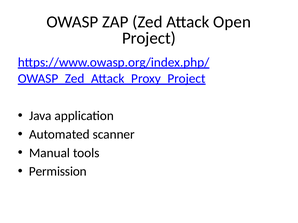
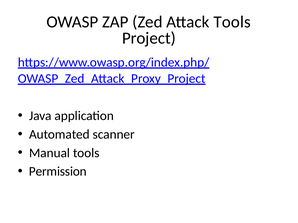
Attack Open: Open -> Tools (232, 22)
